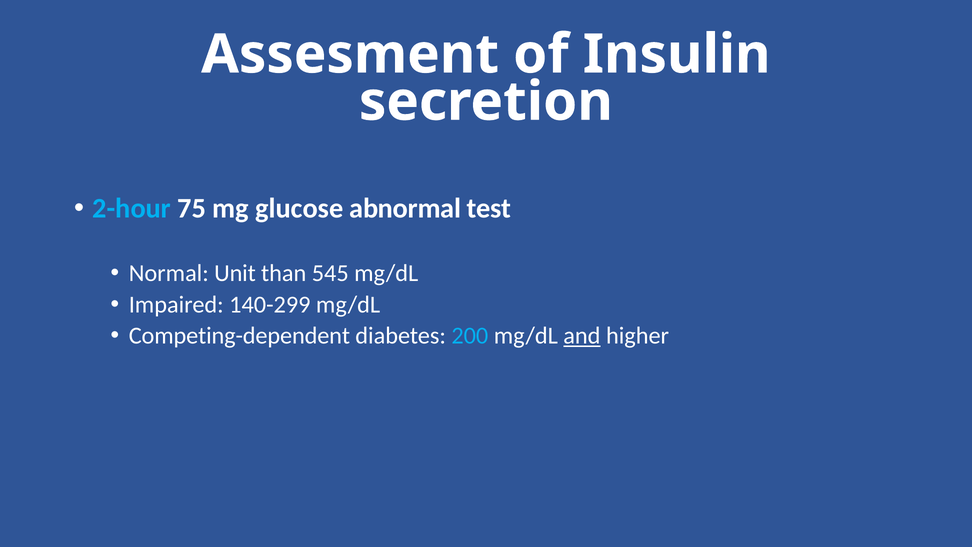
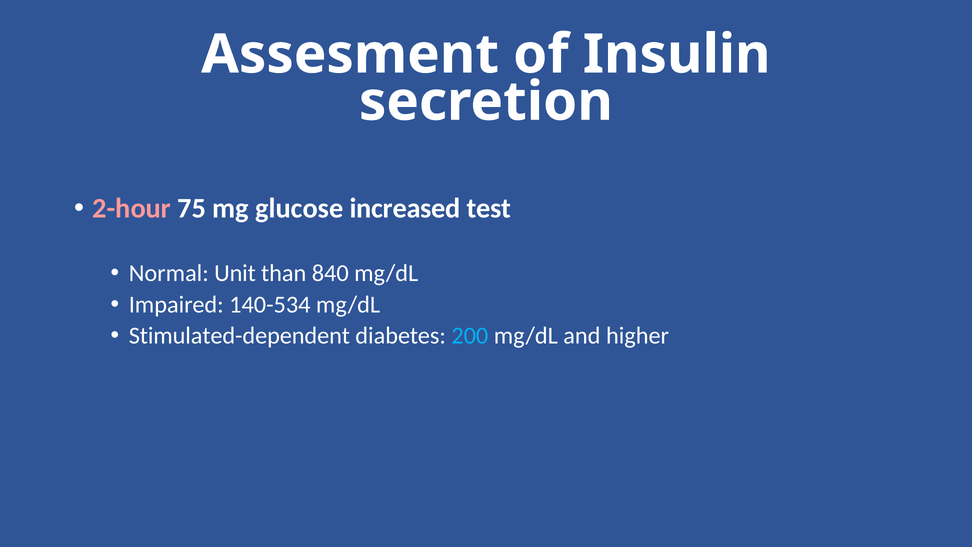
2-hour colour: light blue -> pink (132, 208)
abnormal: abnormal -> increased (405, 208)
545: 545 -> 840 (330, 273)
140-299: 140-299 -> 140-534 (270, 304)
Competing-dependent: Competing-dependent -> Stimulated-dependent (239, 336)
and underline: present -> none (582, 336)
